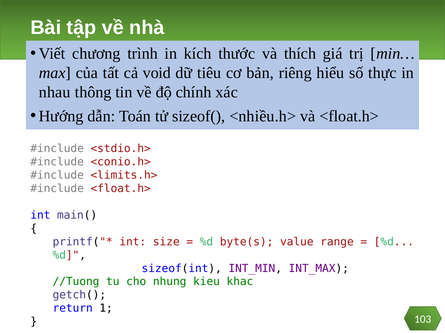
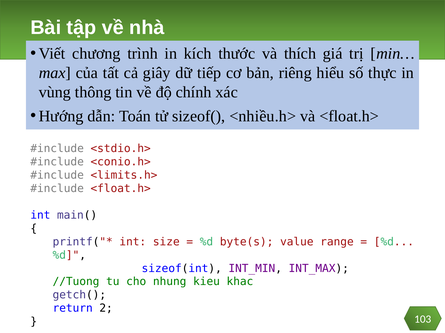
void: void -> giây (157, 73)
tiêu: tiêu -> tiếp (209, 73)
nhau: nhau -> vùng (55, 92)
1: 1 -> 2 (106, 309)
